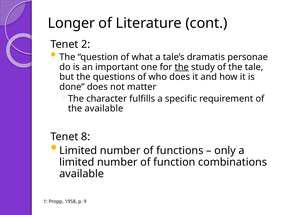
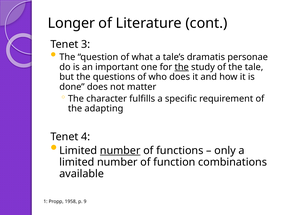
2: 2 -> 3 (86, 45)
the available: available -> adapting (104, 109)
8: 8 -> 4 (86, 137)
number underline: none -> present (120, 151)
